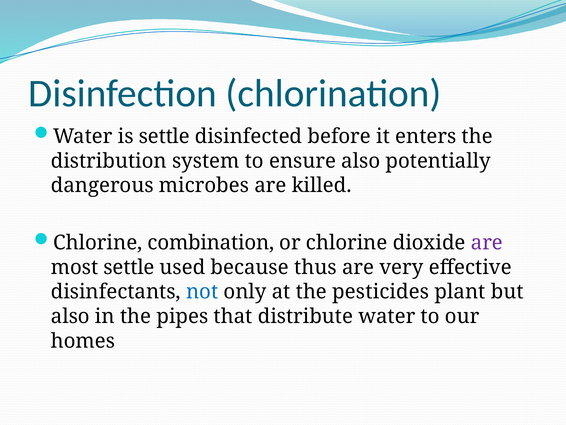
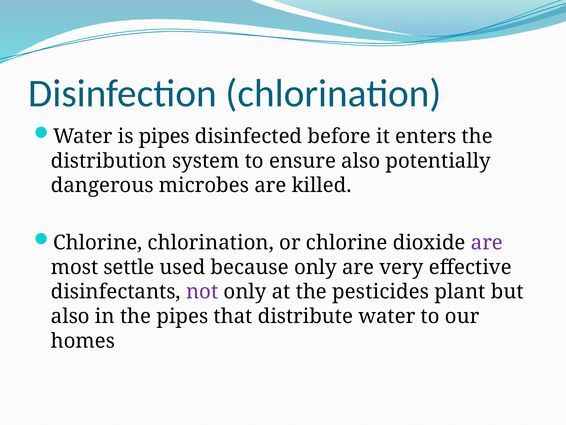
is settle: settle -> pipes (164, 136)
Chlorine combination: combination -> chlorination (211, 242)
because thus: thus -> only (315, 267)
not colour: blue -> purple (202, 291)
